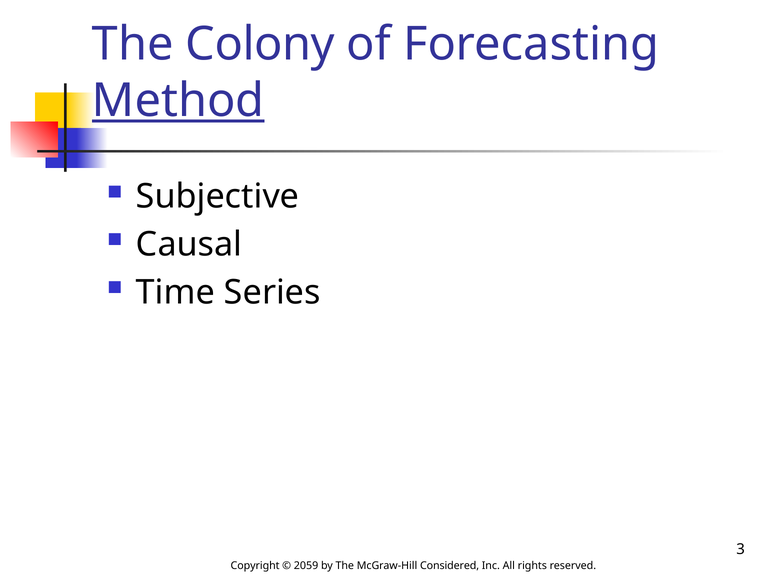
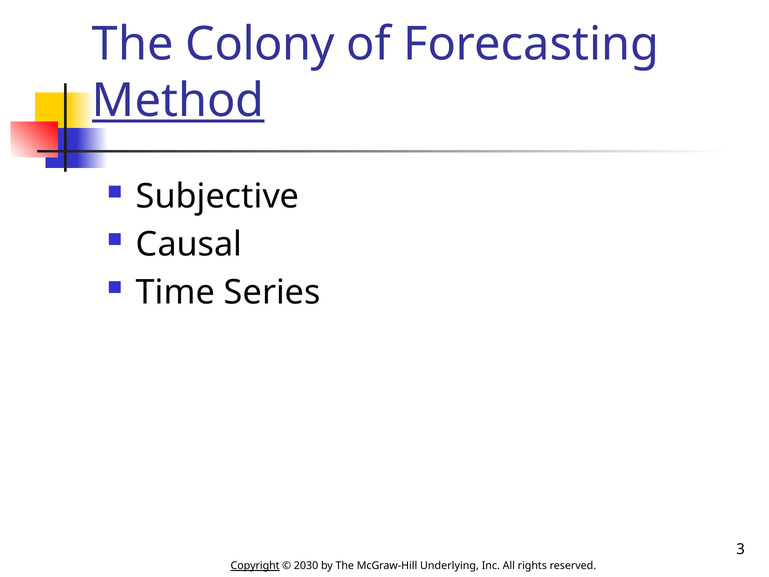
Copyright underline: none -> present (255, 566)
2059: 2059 -> 2030 (306, 566)
Considered: Considered -> Underlying (450, 566)
